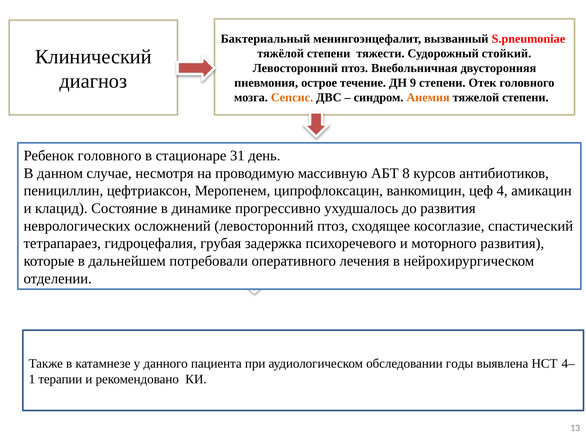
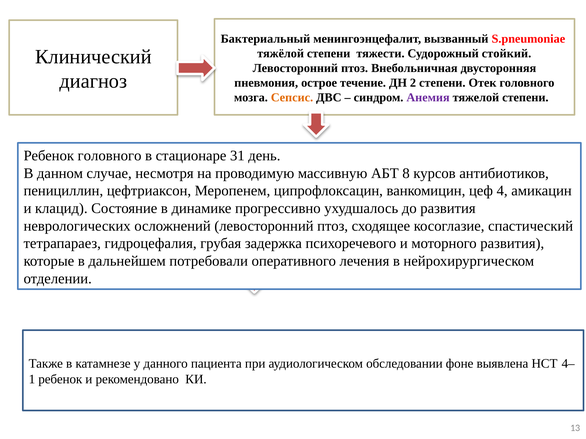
9: 9 -> 2 (413, 83)
Анемия colour: orange -> purple (428, 98)
годы: годы -> фоне (460, 364)
терапии: терапии -> ребенок (60, 380)
